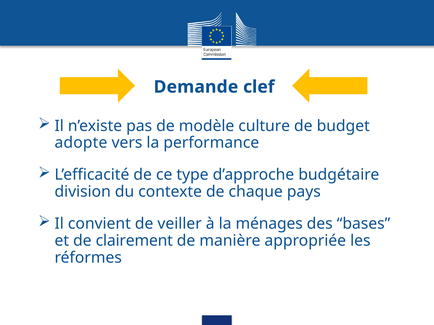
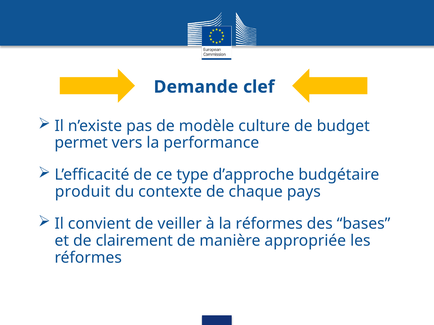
adopte: adopte -> permet (81, 143)
division: division -> produit (83, 192)
la ménages: ménages -> réformes (269, 224)
